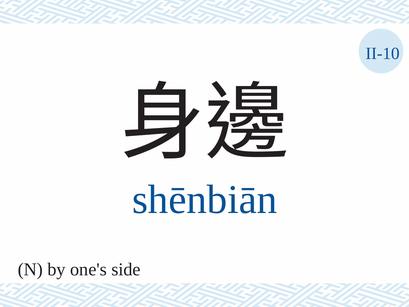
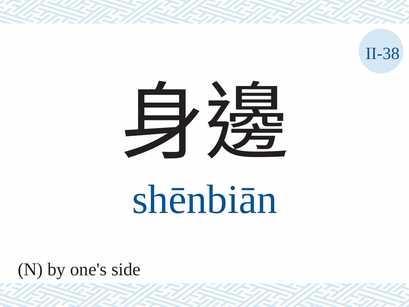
II-10: II-10 -> II-38 (383, 54)
